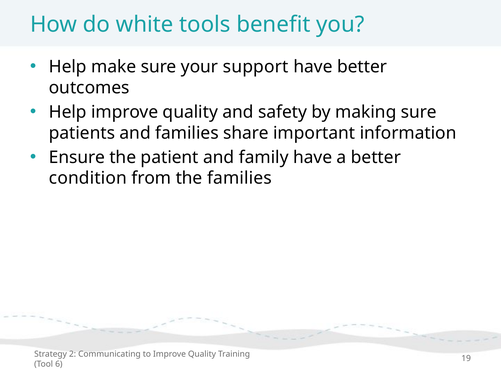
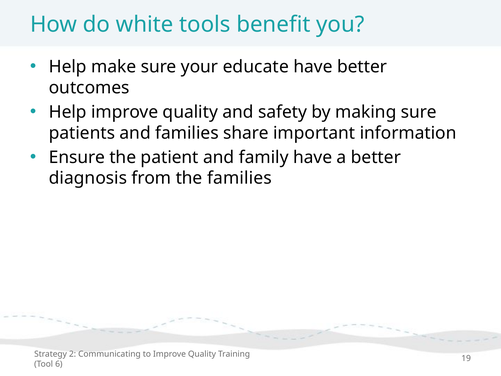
support: support -> educate (256, 67)
condition: condition -> diagnosis (88, 178)
